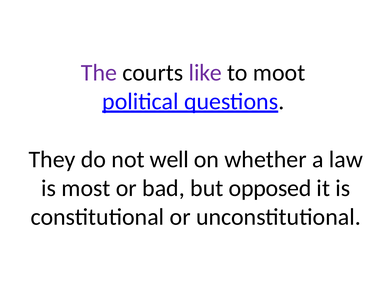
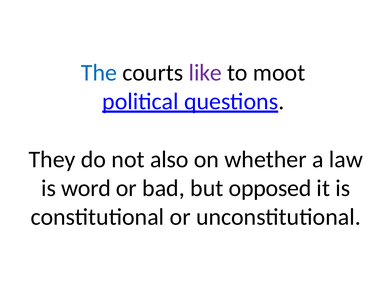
The colour: purple -> blue (99, 73)
well: well -> also (169, 159)
most: most -> word (86, 188)
